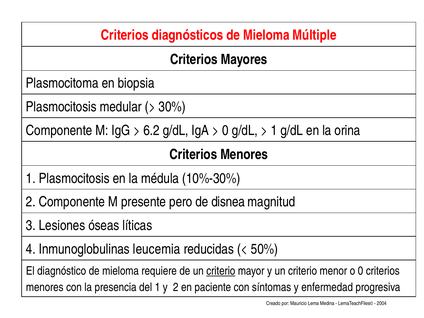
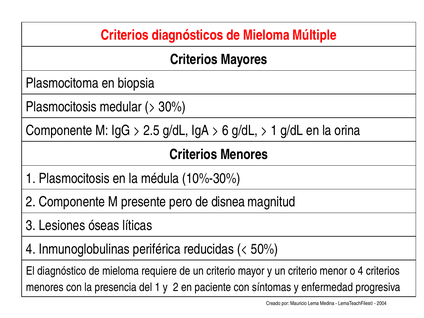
6.2: 6.2 -> 2.5 (151, 131)
0: 0 -> 6 (225, 131)
leucemia: leucemia -> periférica (157, 249)
criterio underline: present -> none (221, 271)
o 0: 0 -> 4 (360, 271)
